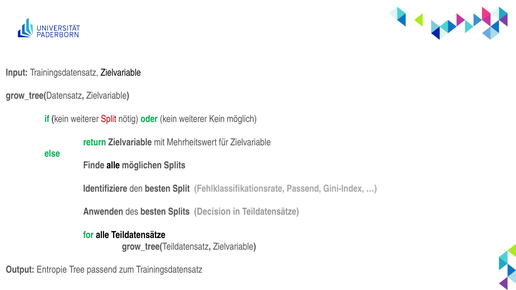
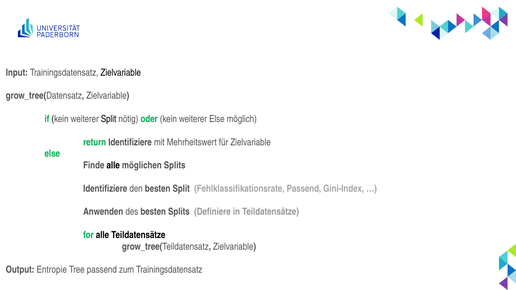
Split colour: red -> black (109, 119)
weiterer Kein: Kein -> Else (217, 119)
return Zielvariable: Zielvariable -> Identifiziere (130, 142)
Decision: Decision -> Definiere (212, 212)
